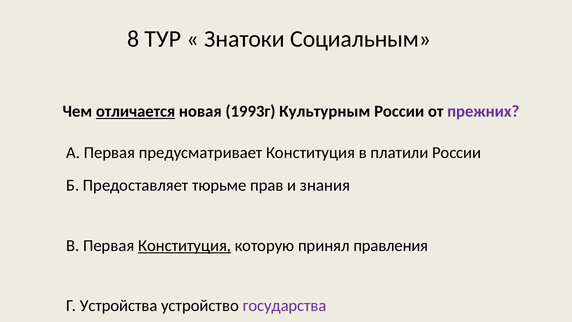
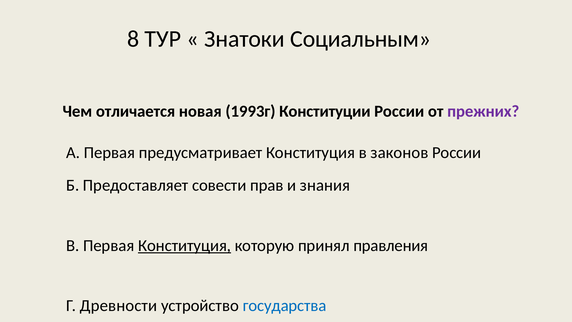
отличается underline: present -> none (136, 111)
Культурным: Культурным -> Конституции (325, 111)
платили: платили -> законов (399, 152)
тюрьме: тюрьме -> совести (219, 185)
Устройства: Устройства -> Древности (119, 306)
государства colour: purple -> blue (285, 306)
